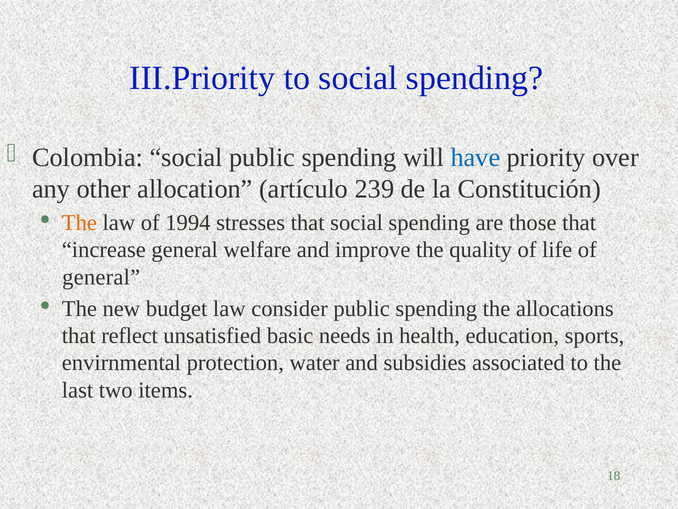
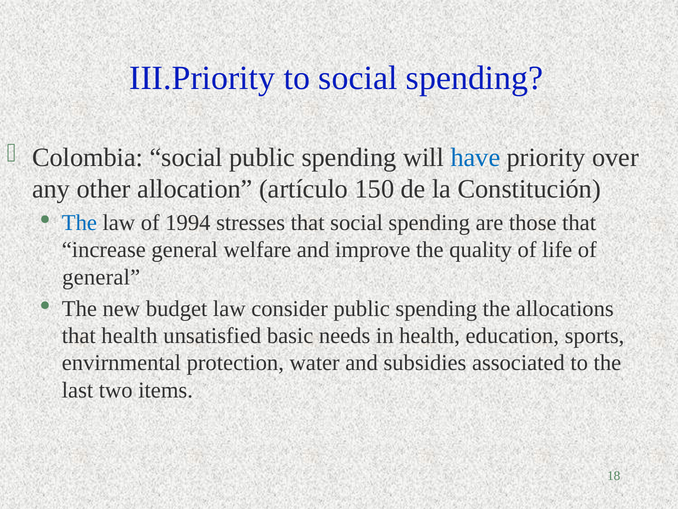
239: 239 -> 150 (374, 189)
The colour: orange -> blue (79, 223)
that reflect: reflect -> health (129, 336)
